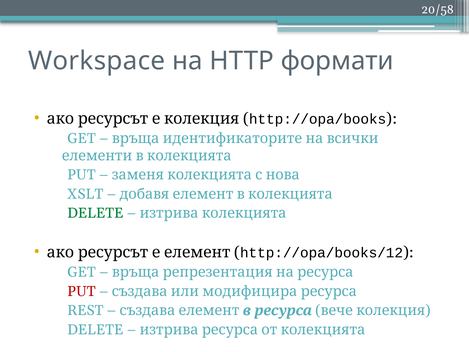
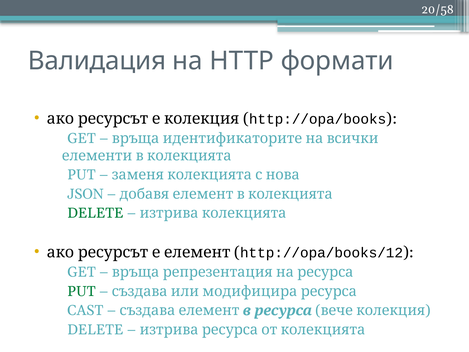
Workspace: Workspace -> Валидация (97, 61)
XSLT: XSLT -> JSON (85, 194)
PUT colour: red -> green (81, 291)
REST: REST -> CAST (85, 310)
